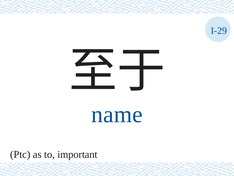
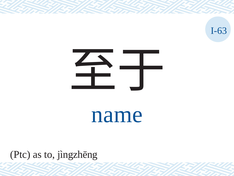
I-29: I-29 -> I-63 (219, 31)
important: important -> jìngzhēng (77, 154)
